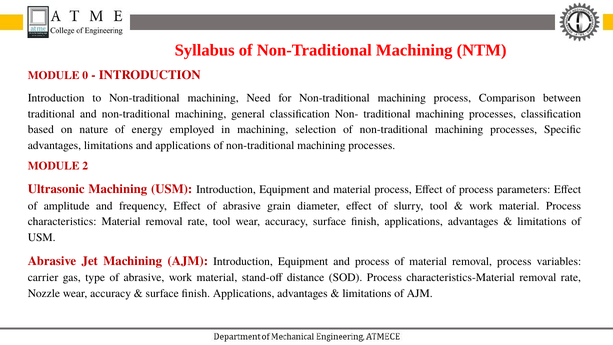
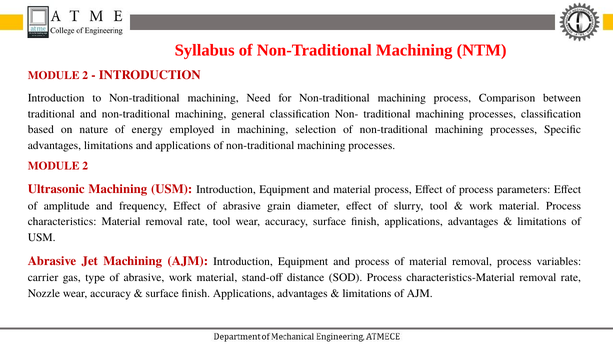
0: 0 -> 2 (85, 75)
